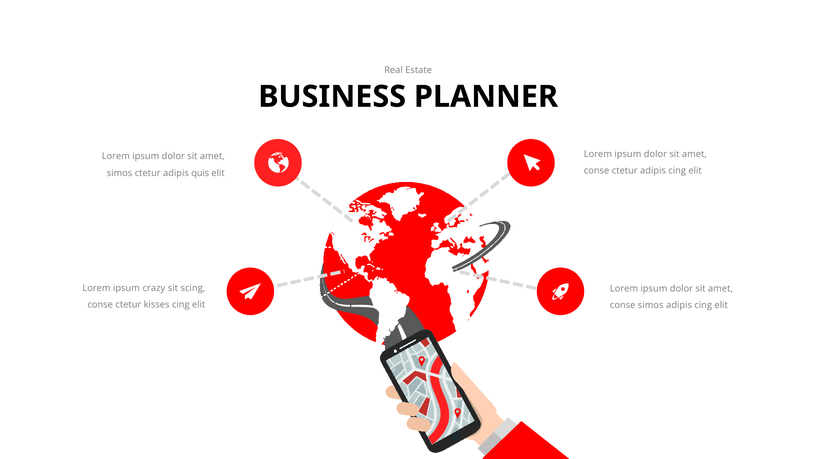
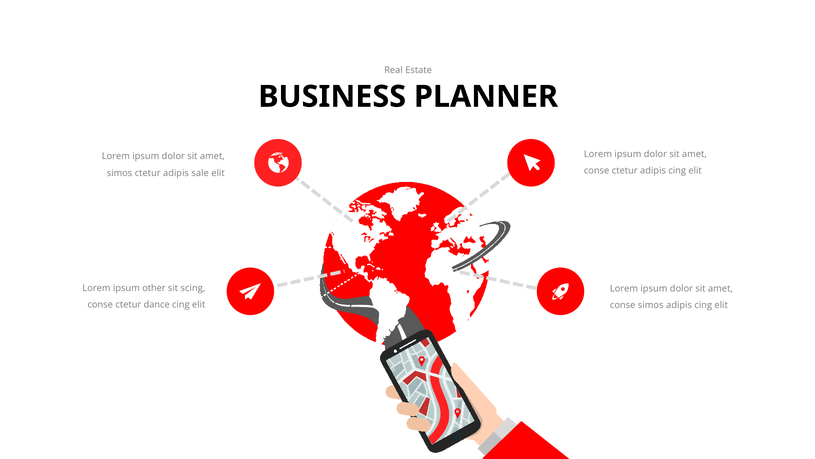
quis: quis -> sale (200, 173)
crazy: crazy -> other (154, 288)
kisses: kisses -> dance (157, 304)
